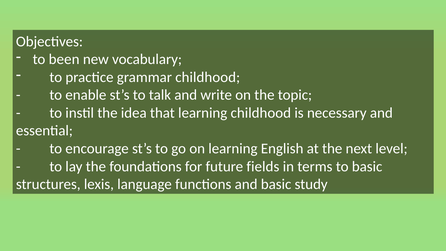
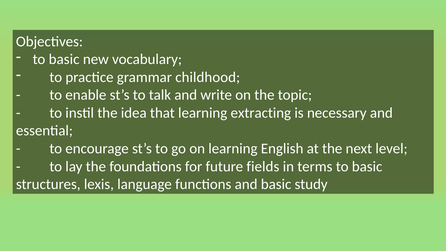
been: been -> basic (64, 59)
learning childhood: childhood -> extracting (261, 113)
